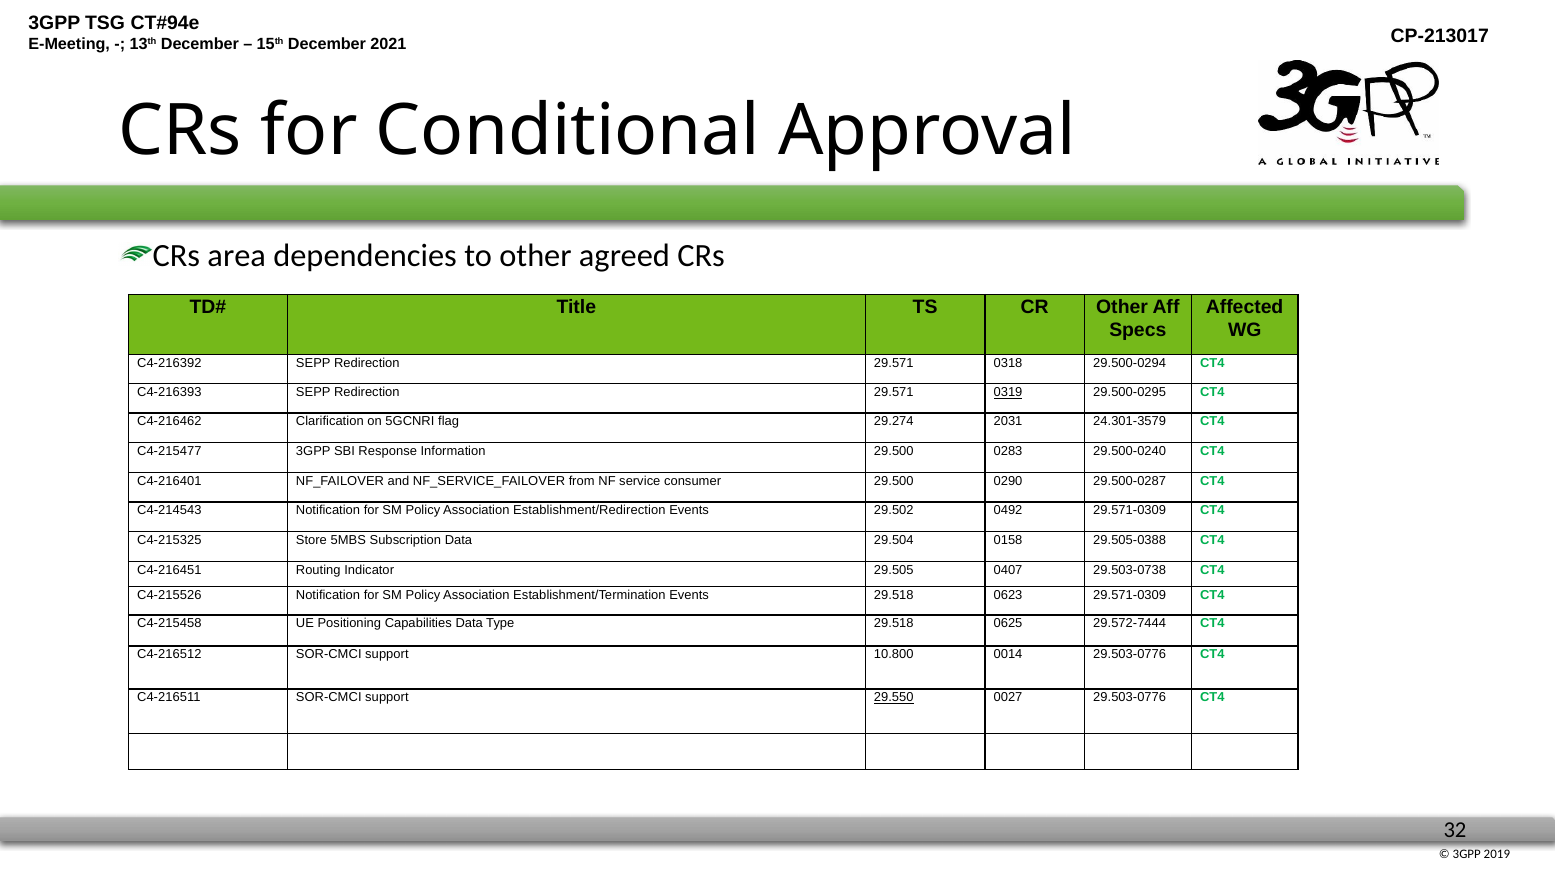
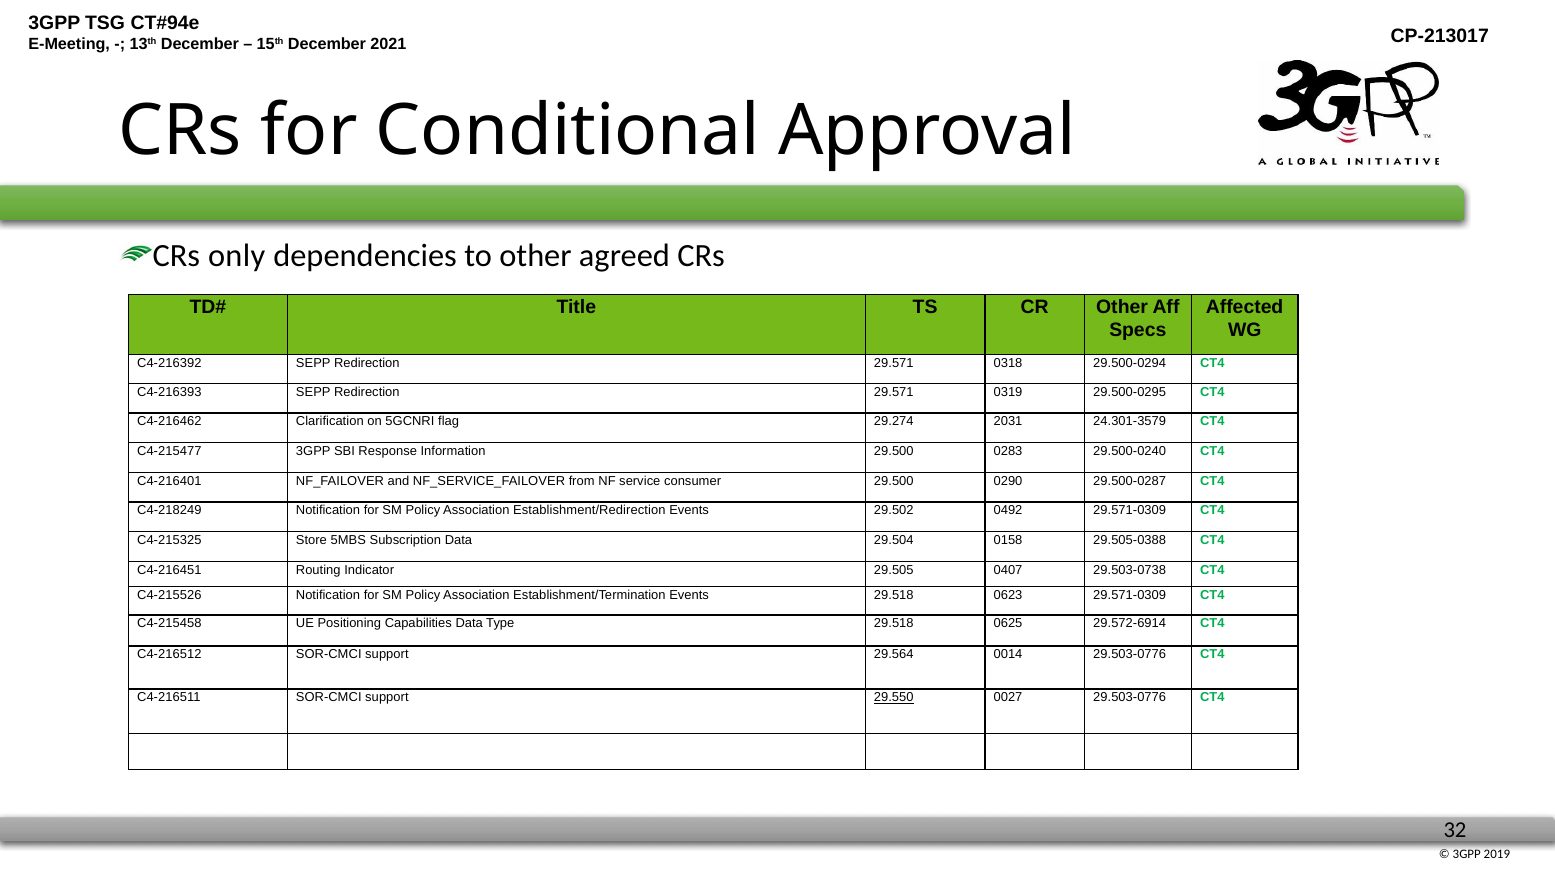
area: area -> only (237, 256)
0319 underline: present -> none (1008, 393)
C4-214543: C4-214543 -> C4-218249 (169, 511)
29.572-7444: 29.572-7444 -> 29.572-6914 (1130, 624)
10.800: 10.800 -> 29.564 (894, 655)
